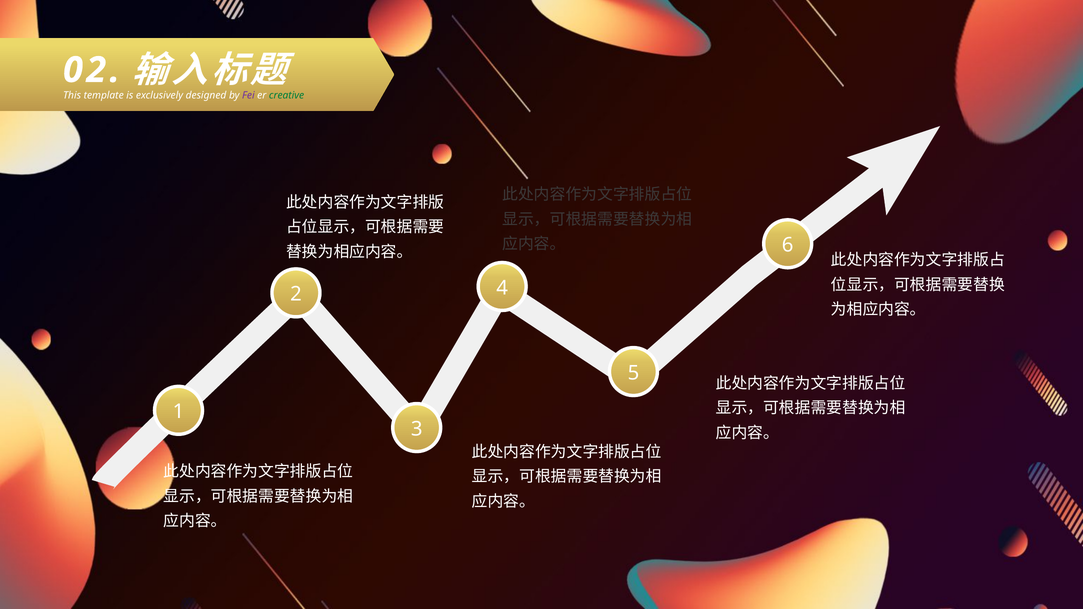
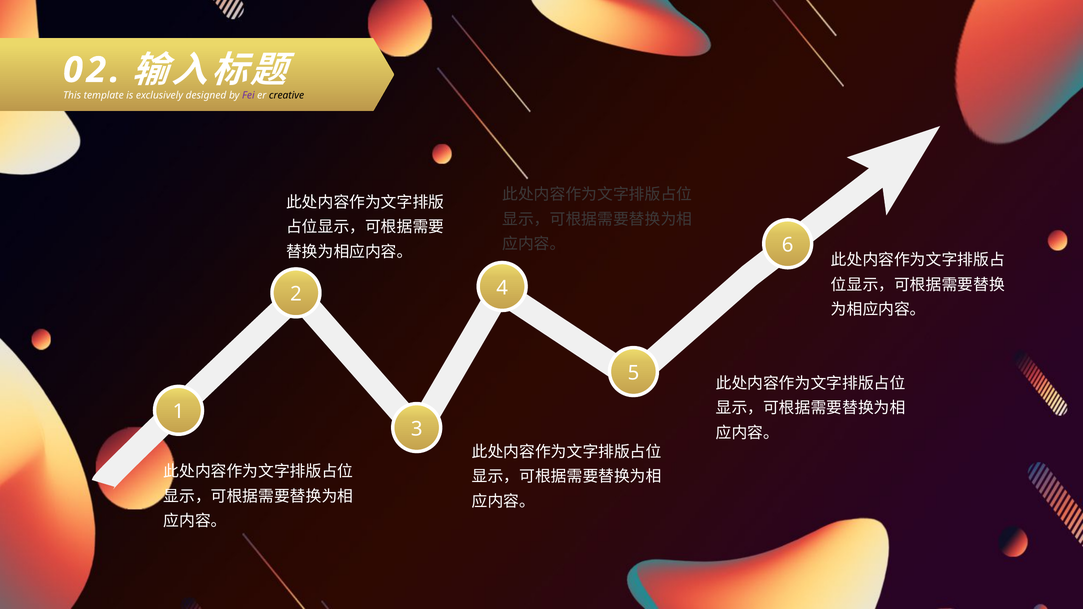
creative colour: green -> black (287, 96)
